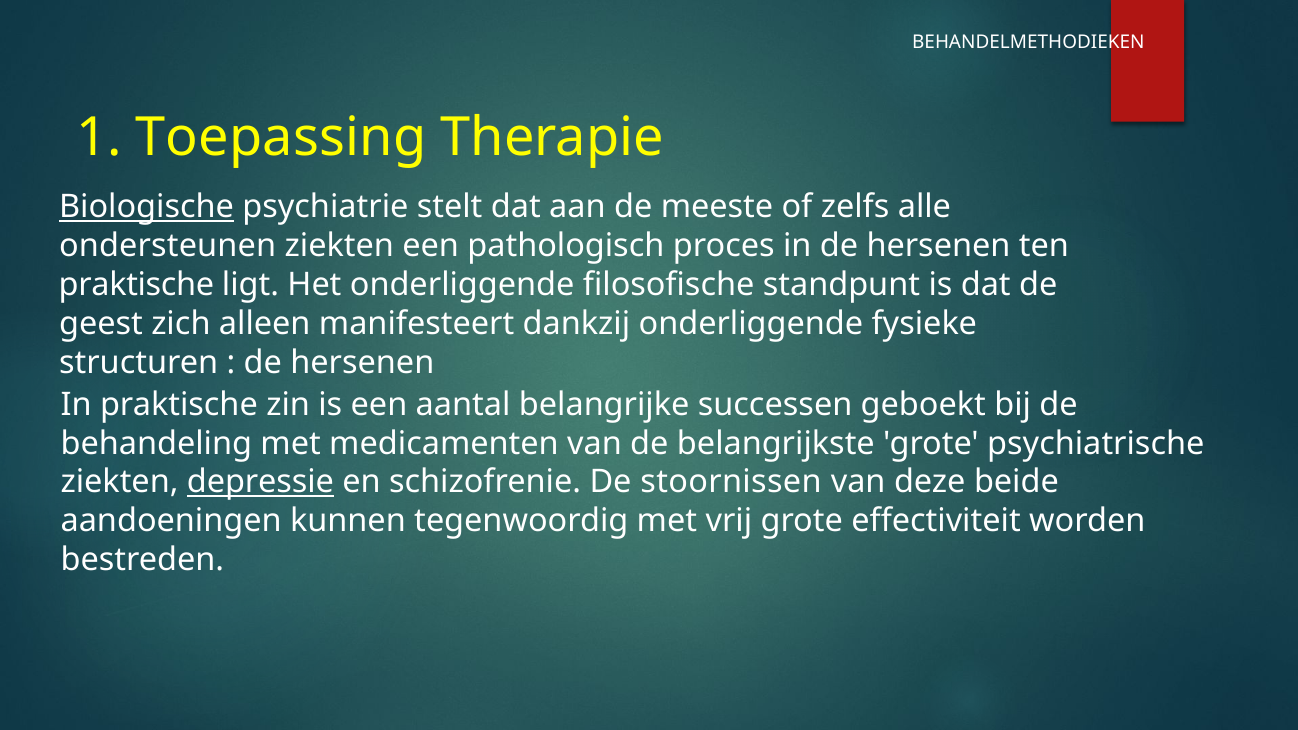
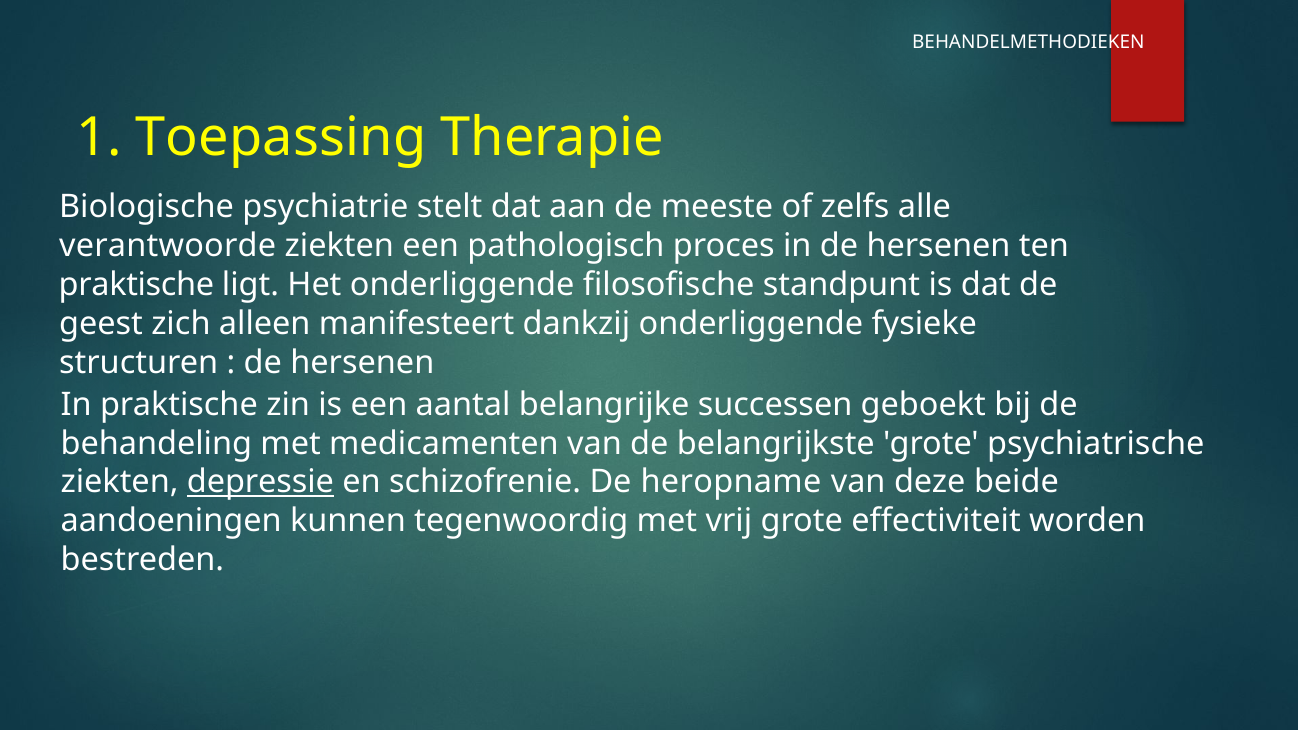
Biologische underline: present -> none (147, 207)
ondersteunen: ondersteunen -> verantwoorde (168, 246)
stoornissen: stoornissen -> heropname (731, 482)
